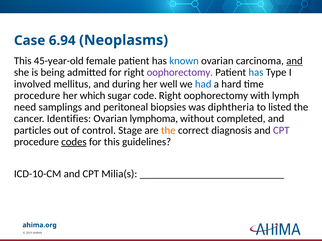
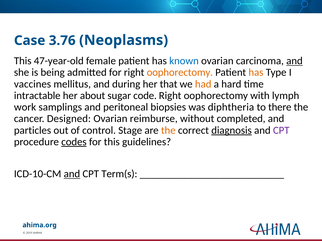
6.94: 6.94 -> 3.76 (62, 41)
45-year-old: 45-year-old -> 47-year-old (59, 61)
oophorectomy colour: purple -> orange (180, 73)
has colour: blue -> orange (256, 73)
involved: involved -> vaccines (32, 84)
well: well -> that (169, 84)
had colour: blue -> orange (203, 84)
procedure: procedure -> intractable (37, 96)
which: which -> about (93, 96)
need: need -> work (25, 107)
listed: listed -> there (280, 107)
Identifies: Identifies -> Designed (69, 119)
lymphoma: lymphoma -> reimburse (154, 119)
diagnosis underline: none -> present (232, 131)
and underline: none -> present (72, 174)
Milia(s: Milia(s -> Term(s (119, 174)
